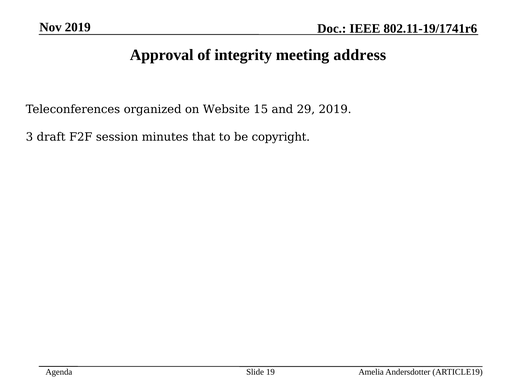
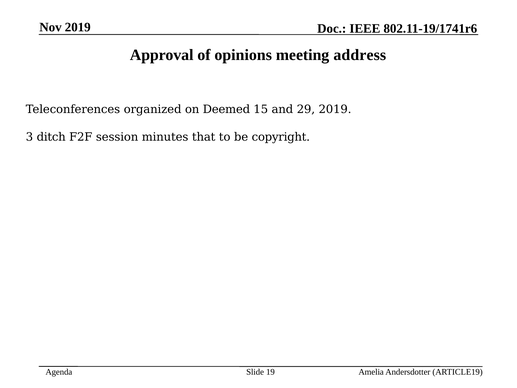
integrity: integrity -> opinions (243, 55)
Website: Website -> Deemed (226, 109)
draft: draft -> ditch (51, 137)
